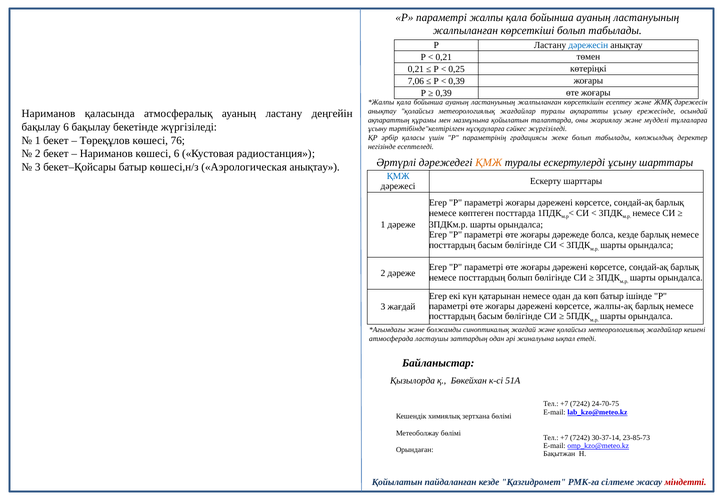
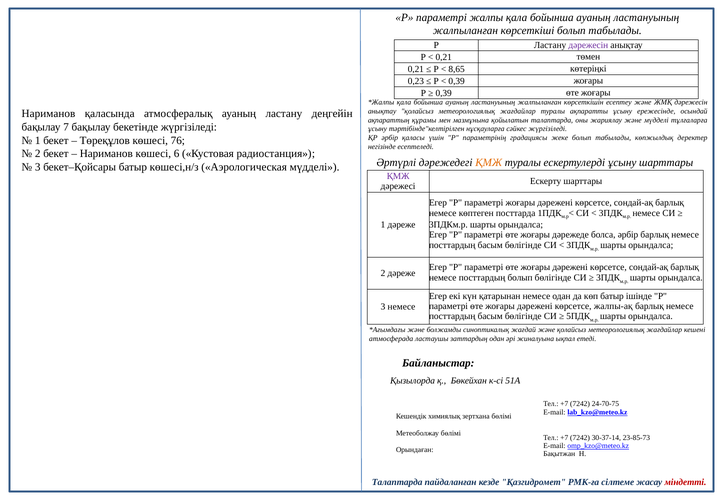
дәрежесін colour: blue -> purple (588, 45)
0,25: 0,25 -> 8,65 (457, 69)
7,06: 7,06 -> 0,23 (416, 81)
бақылау 6: 6 -> 7 (66, 127)
Аэрологическая анықтау: анықтау -> мүдделі (315, 167)
ҚМЖ colour: blue -> purple (398, 176)
болса кезде: кезде -> әрбір (628, 235)
3 жағдай: жағдай -> немесе (401, 307)
Қойылатын: Қойылатын -> Талаптарда (397, 483)
